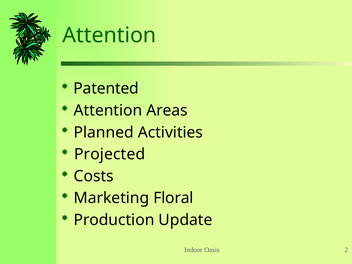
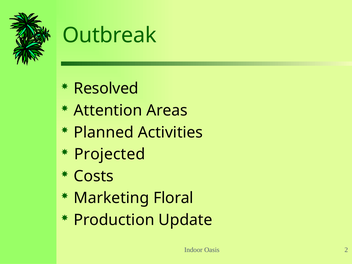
Attention: Attention -> Outbreak (109, 35)
Patented: Patented -> Resolved (106, 89)
